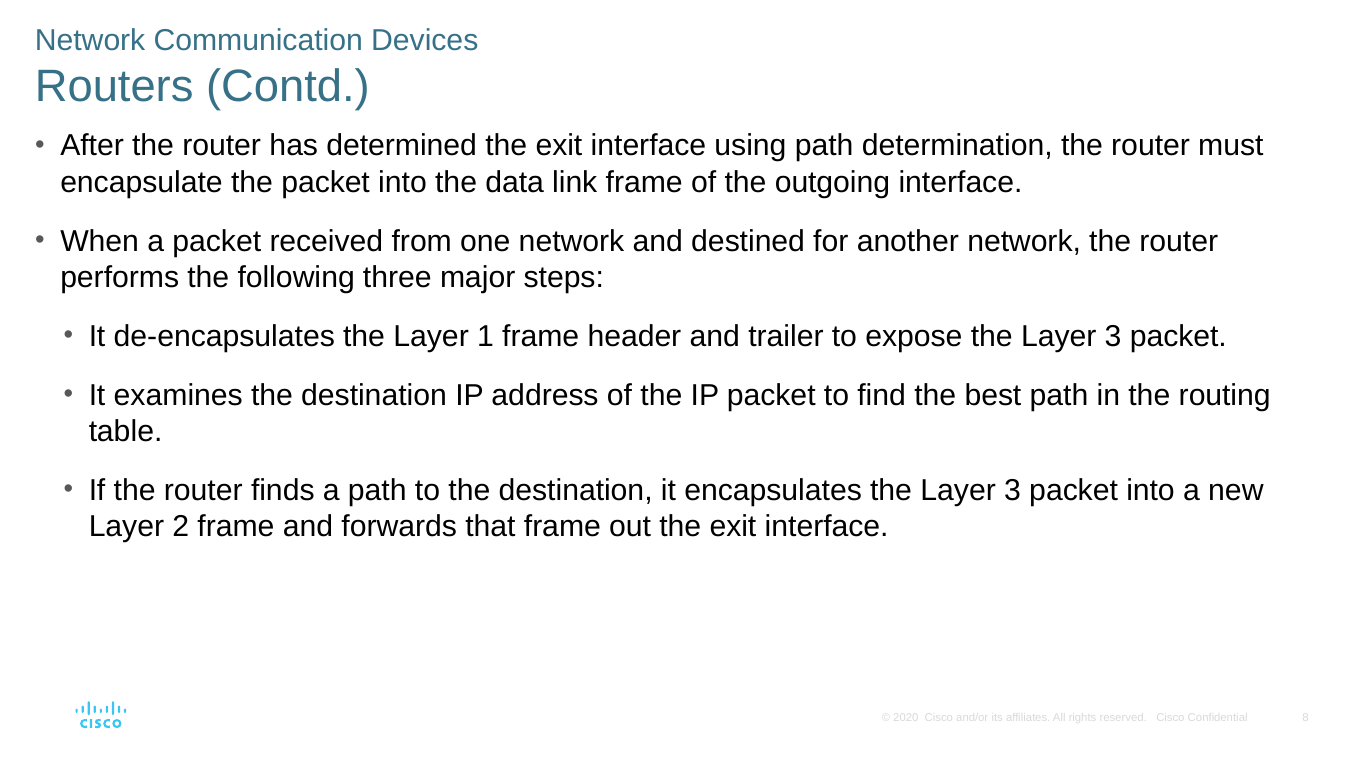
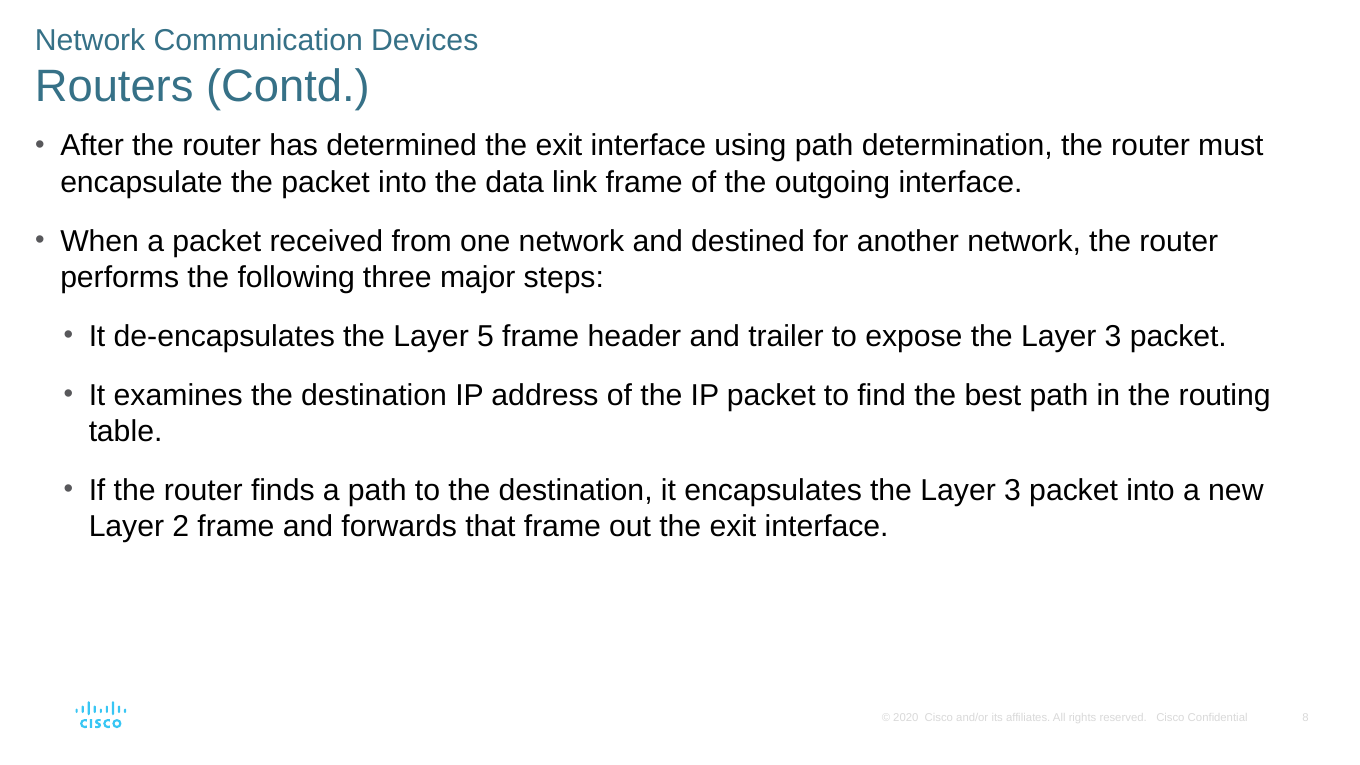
1: 1 -> 5 (485, 336)
